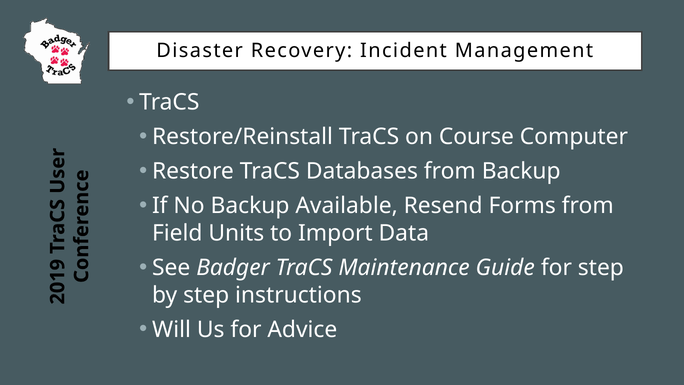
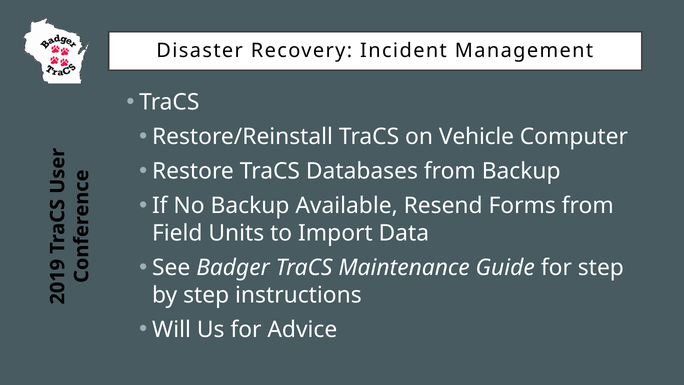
Course: Course -> Vehicle (476, 137)
